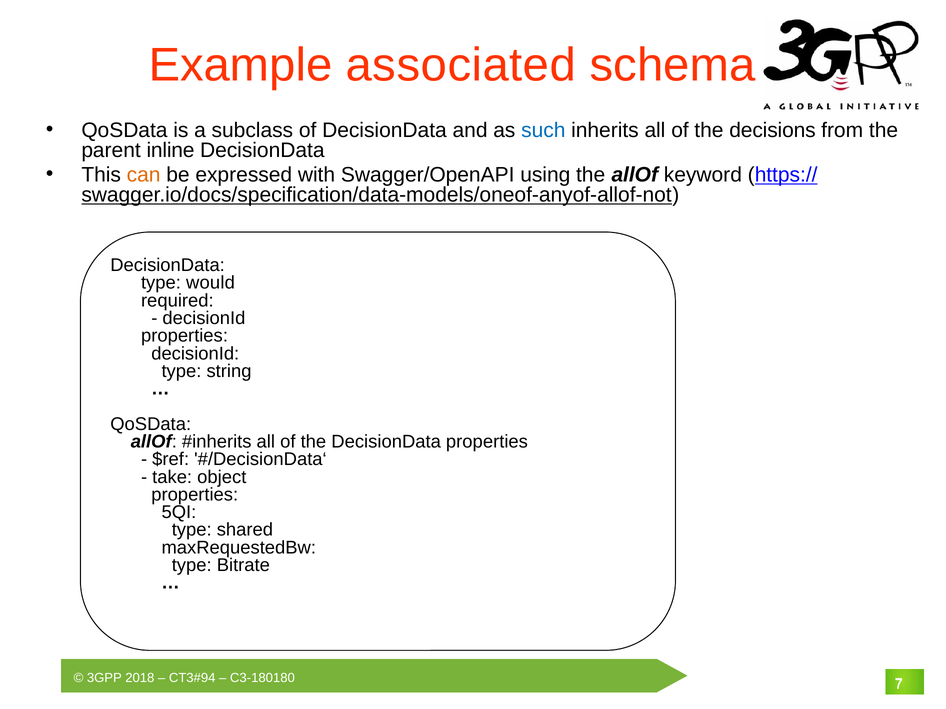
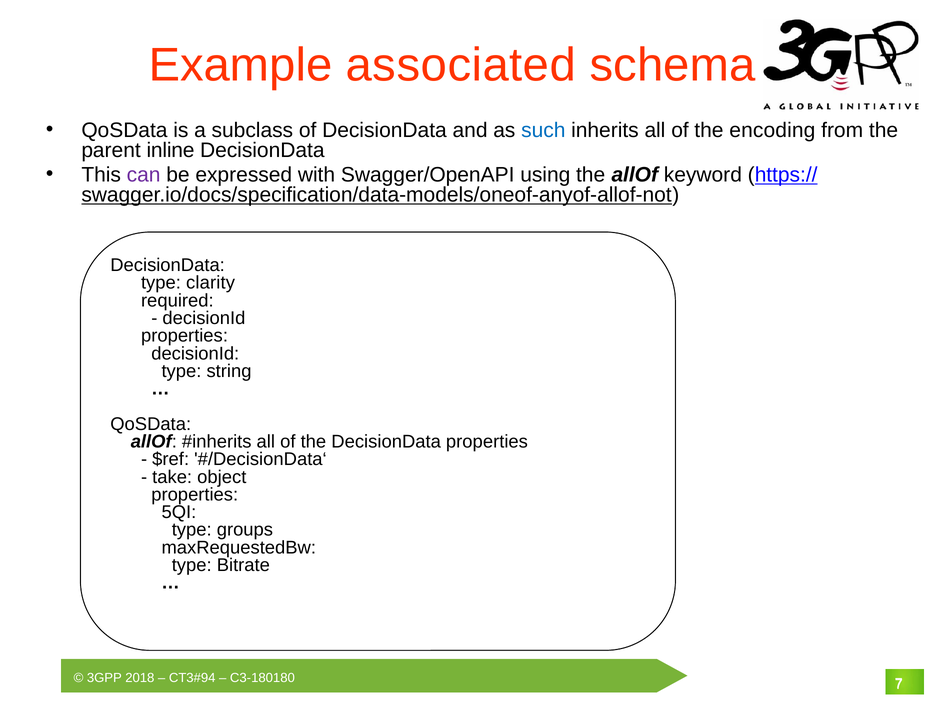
decisions: decisions -> encoding (772, 130)
can colour: orange -> purple (144, 175)
would: would -> clarity (211, 283)
shared: shared -> groups (245, 530)
